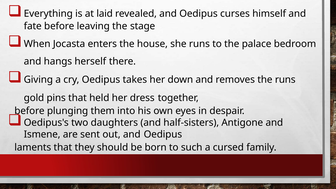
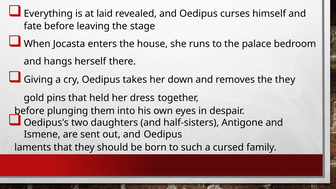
the runs: runs -> they (285, 80)
